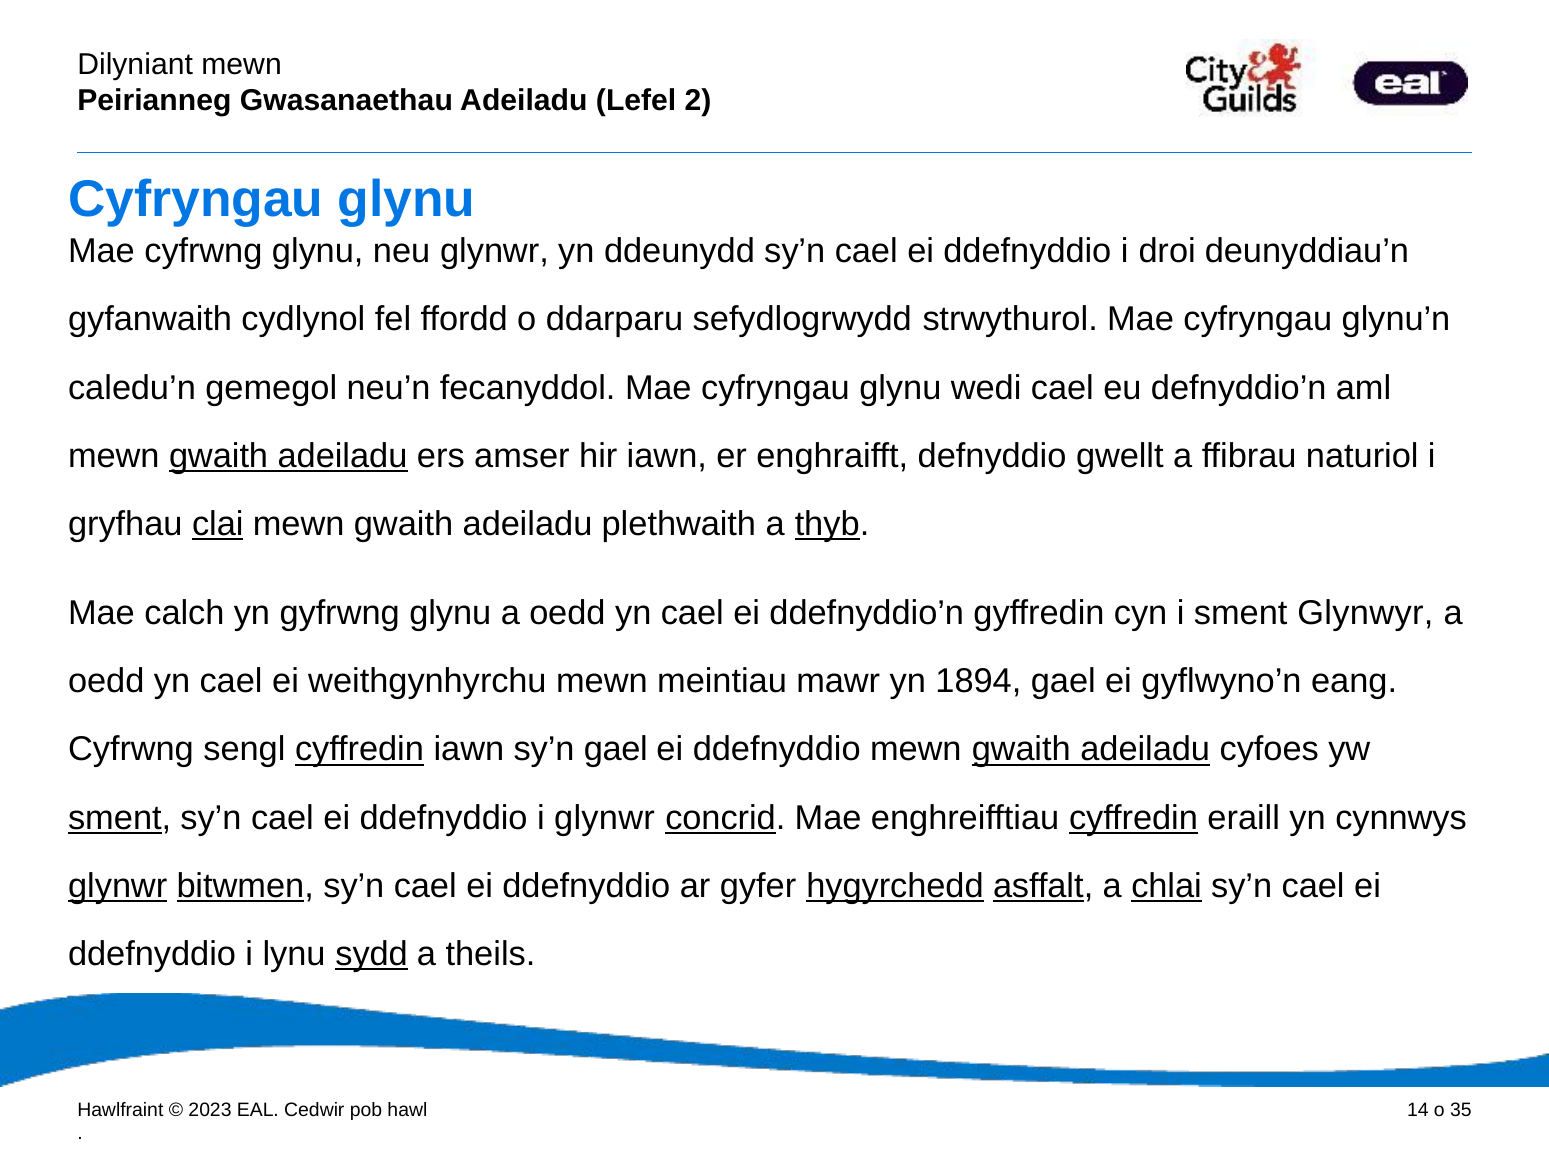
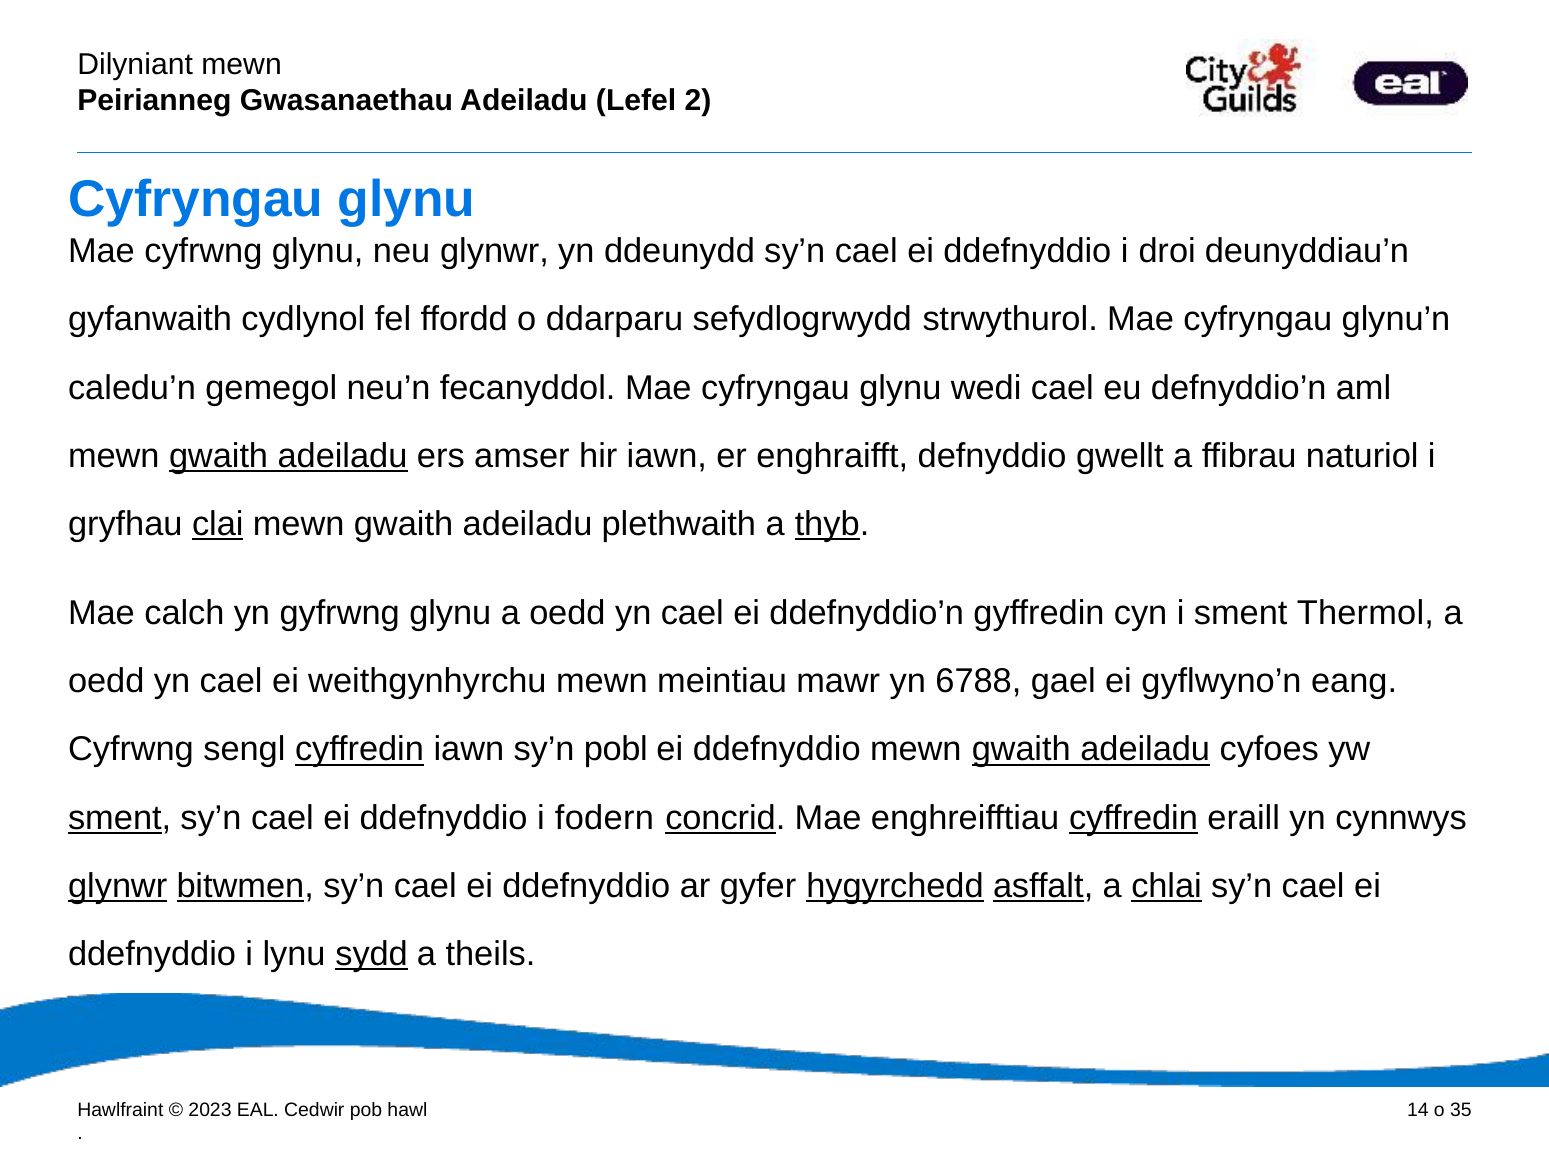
Glynwyr: Glynwyr -> Thermol (1365, 614)
1894: 1894 -> 6788 (978, 682)
sy’n gael: gael -> pobl (616, 750)
i glynwr: glynwr -> fodern (604, 818)
